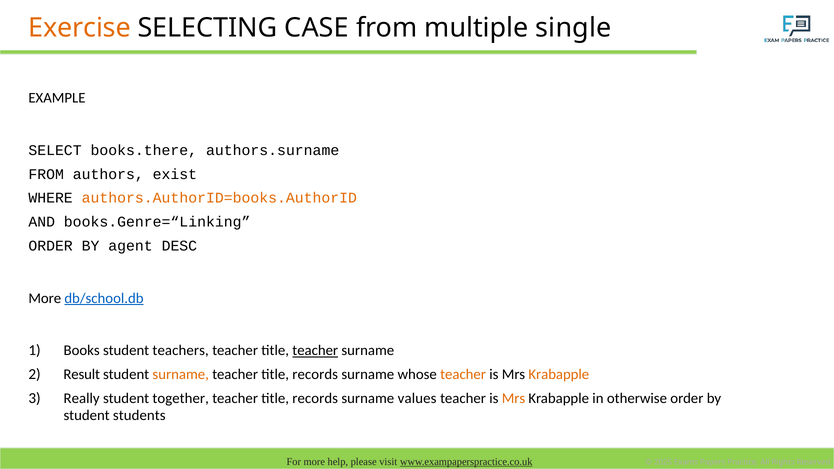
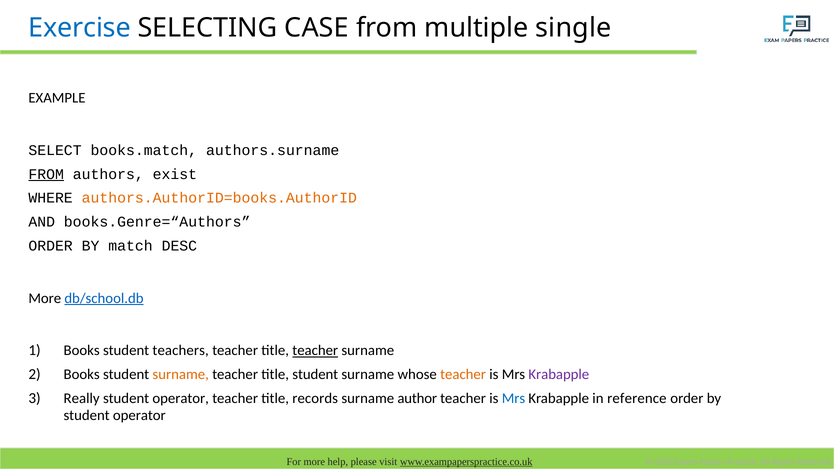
Exercise colour: orange -> blue (80, 28)
books.there: books.there -> books.match (144, 150)
FROM underline: none -> present (46, 174)
books.Genre=“Linking: books.Genre=“Linking -> books.Genre=“Authors (157, 222)
agent: agent -> match (130, 246)
Result: Result -> Books (82, 375)
records: records -> student (315, 375)
Krabapple colour: orange -> purple (559, 375)
together: together -> operator (181, 399)
values: values -> author (417, 399)
Mrs colour: orange -> blue (514, 399)
otherwise: otherwise -> reference (637, 399)
students: students -> operator (139, 416)
